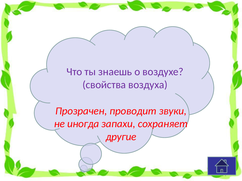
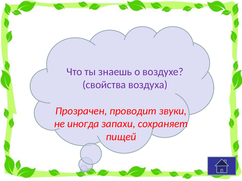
другие: другие -> пищей (121, 137)
